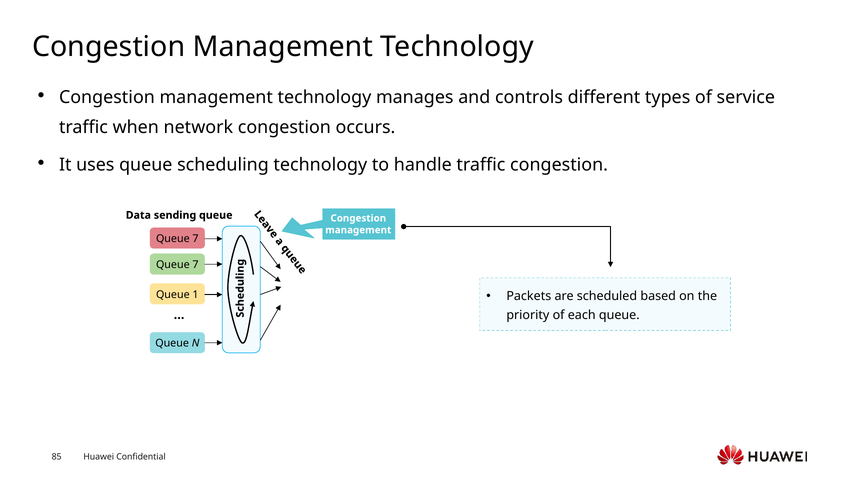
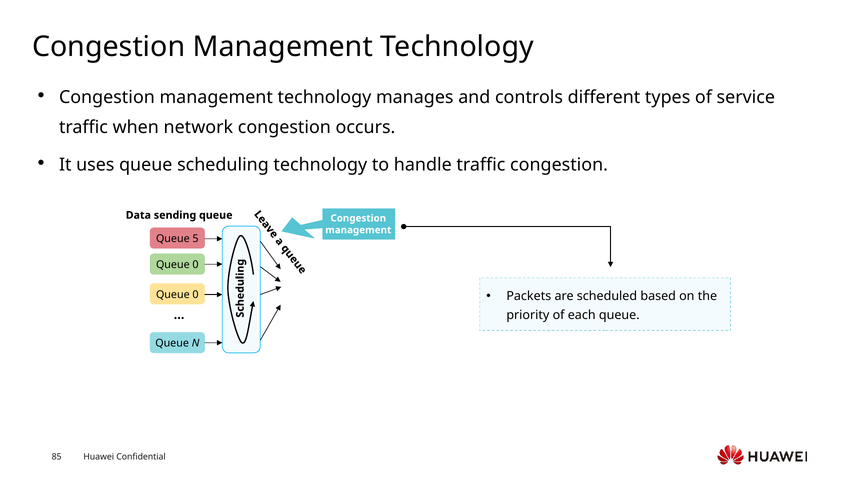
7: 7 -> 5 (195, 239)
7: 7 -> 0 (195, 265)
1: 1 -> 0 (195, 294)
